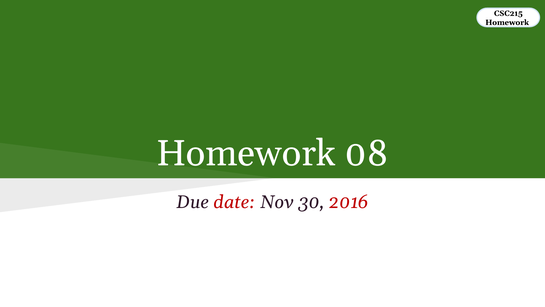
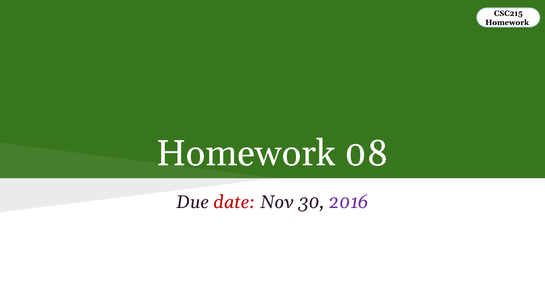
2016 colour: red -> purple (349, 202)
